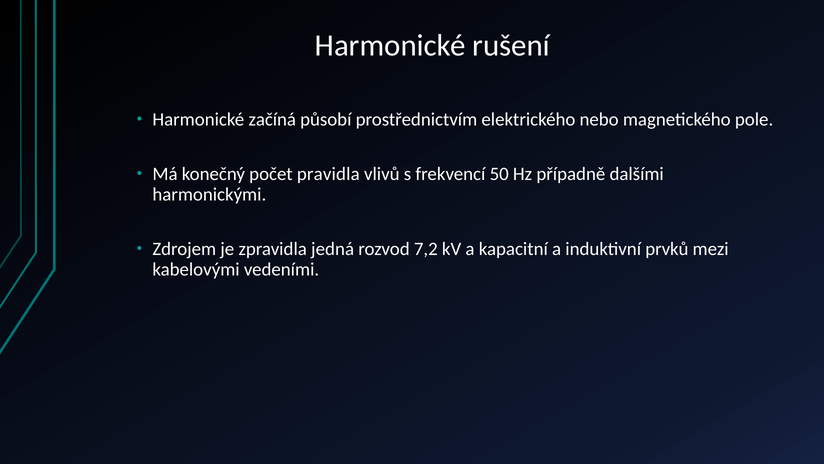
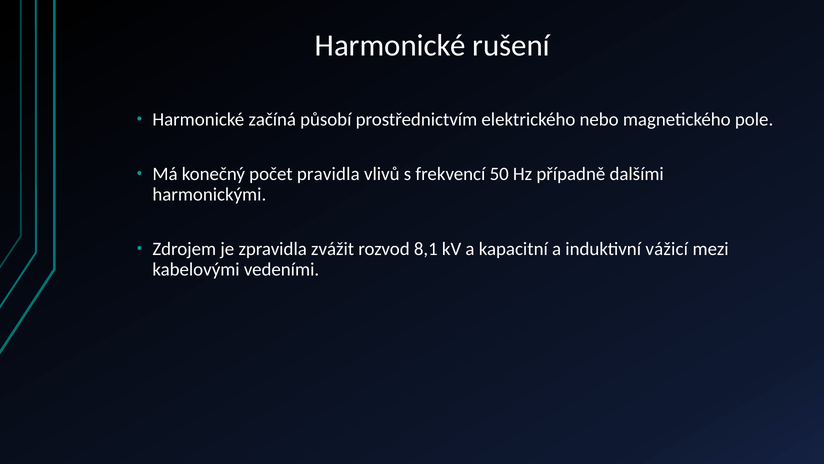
jedná: jedná -> zvážit (333, 249)
7,2: 7,2 -> 8,1 (426, 249)
prvků: prvků -> vážicí (667, 249)
